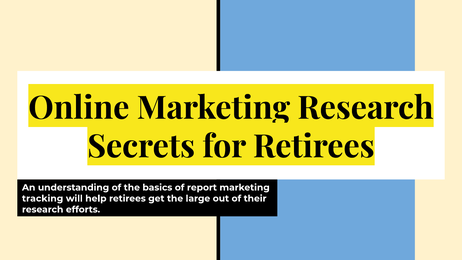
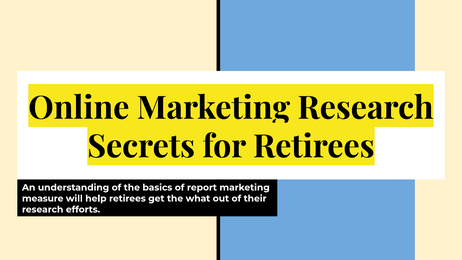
tracking: tracking -> measure (43, 198)
large: large -> what (198, 198)
